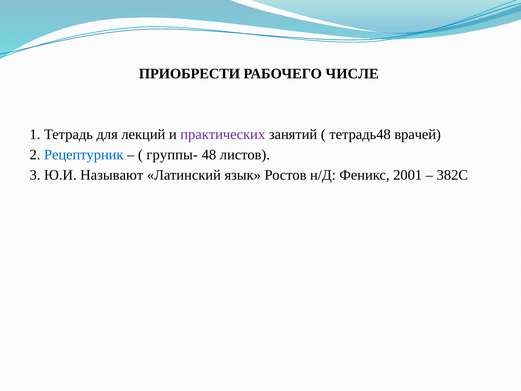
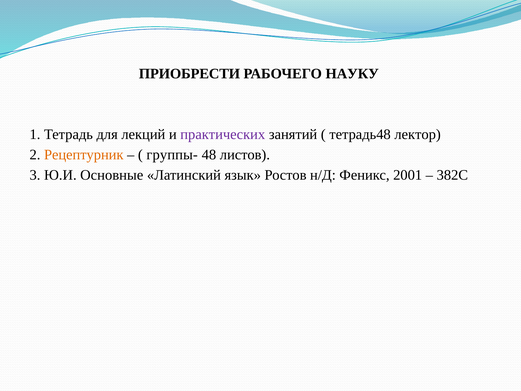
ЧИСЛЕ: ЧИСЛЕ -> НАУКУ (352, 74)
врачей: врачей -> лектор (418, 134)
Рецептурник colour: blue -> orange (84, 155)
Называют: Называют -> Основные (112, 175)
